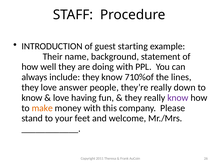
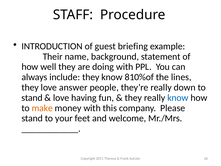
starting: starting -> briefing (133, 46)
710%of: 710%of -> 810%of (139, 77)
know: know -> stand (32, 98)
know colour: purple -> blue (178, 98)
